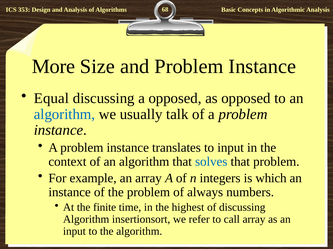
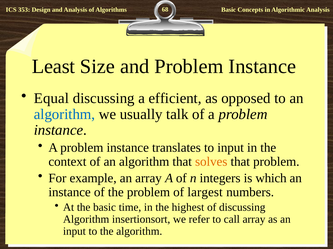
More: More -> Least (54, 67)
a opposed: opposed -> efficient (175, 99)
solves colour: blue -> orange (211, 162)
always: always -> largest (205, 193)
the finite: finite -> basic (105, 208)
